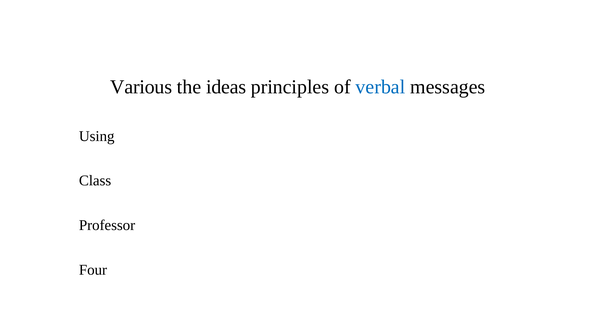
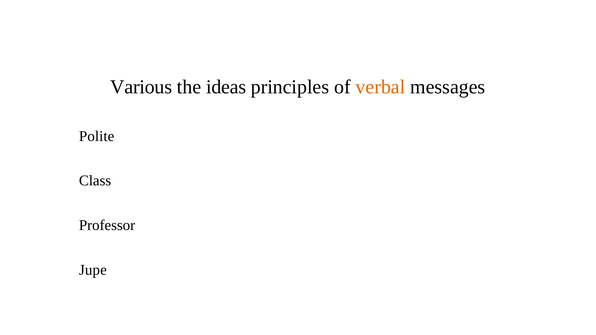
verbal colour: blue -> orange (380, 87)
Using: Using -> Polite (97, 136)
Four: Four -> Jupe (93, 270)
